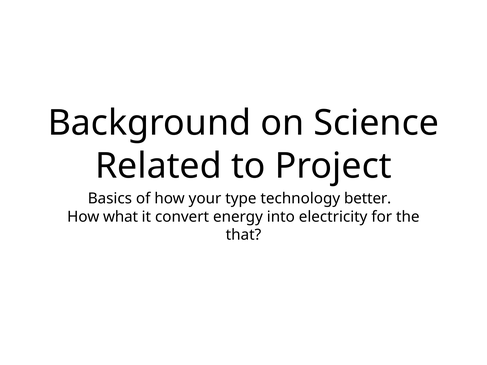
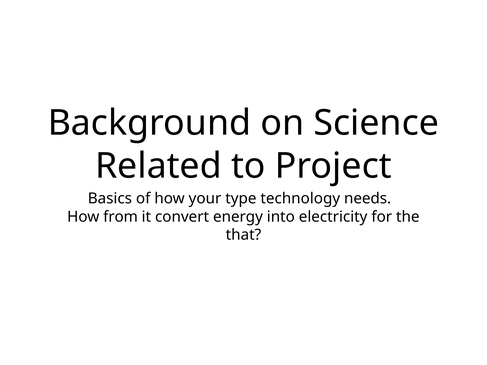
better: better -> needs (368, 199)
what: what -> from (121, 217)
